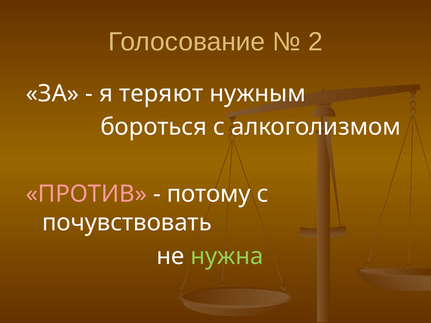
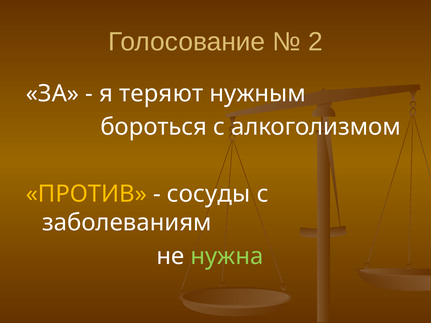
ПРОТИВ colour: pink -> yellow (86, 194)
потому: потому -> сосуды (209, 194)
почувствовать: почувствовать -> заболеваниям (127, 223)
